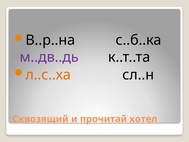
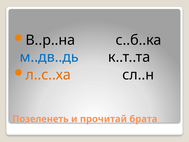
м..дв..дь colour: purple -> blue (49, 57)
Сквозящий: Сквозящий -> Позеленеть (40, 119)
хотел: хотел -> брата (143, 119)
